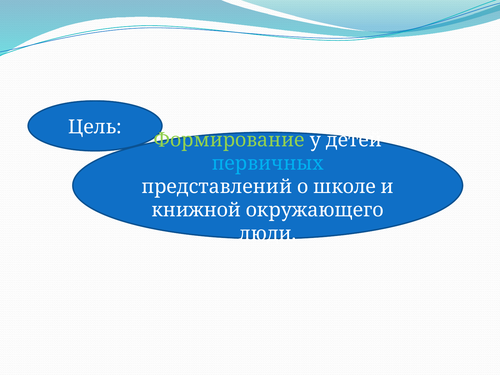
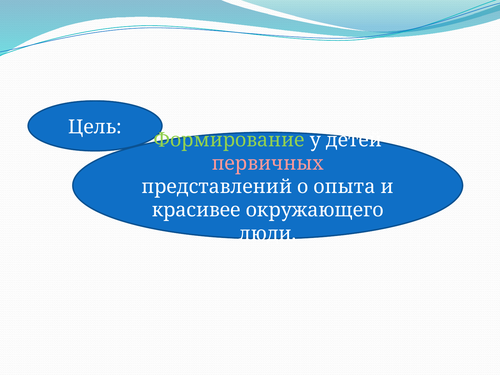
первичных colour: light blue -> pink (268, 164)
школе: школе -> опыта (344, 187)
книжной: книжной -> красивее (196, 210)
